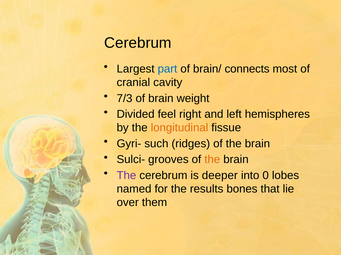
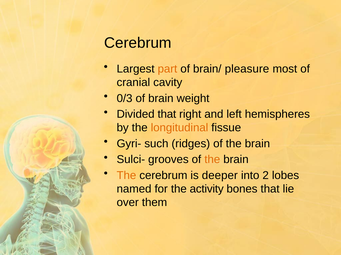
part colour: blue -> orange (167, 69)
connects: connects -> pleasure (247, 69)
7/3: 7/3 -> 0/3 (125, 99)
Divided feel: feel -> that (167, 114)
The colour: purple -> orange (126, 176)
0: 0 -> 2 (266, 176)
results: results -> activity (207, 189)
